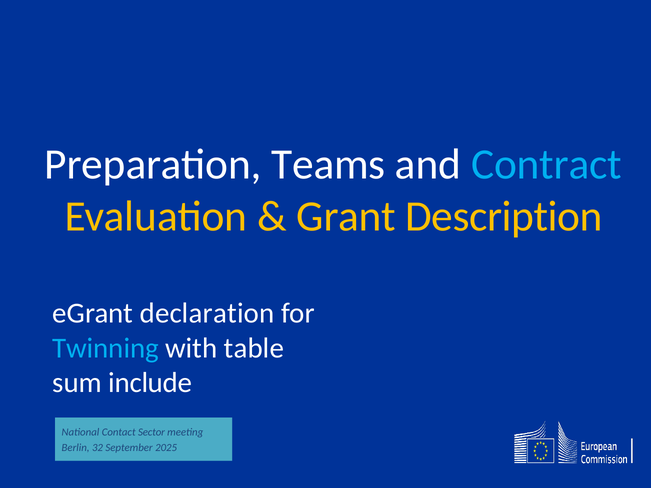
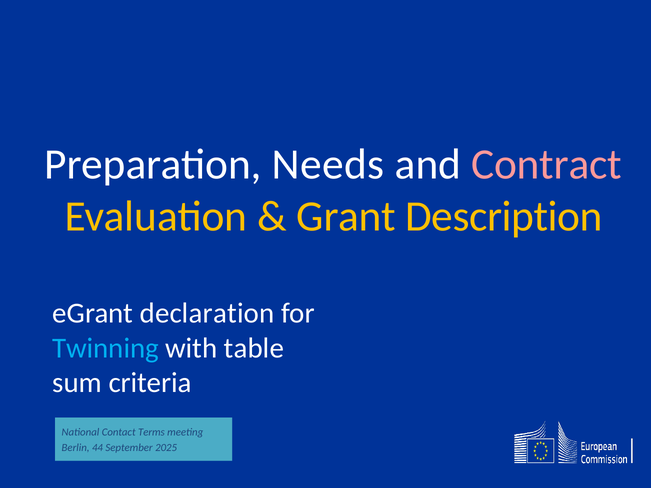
Teams: Teams -> Needs (328, 165)
Contract colour: light blue -> pink (546, 165)
include: include -> criteria (150, 383)
Sector: Sector -> Terms (151, 433)
32: 32 -> 44 (97, 448)
